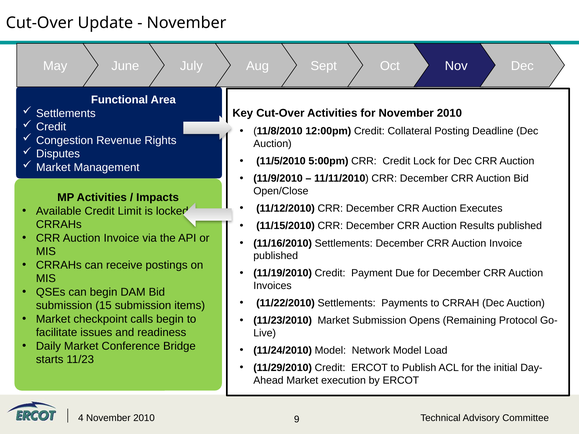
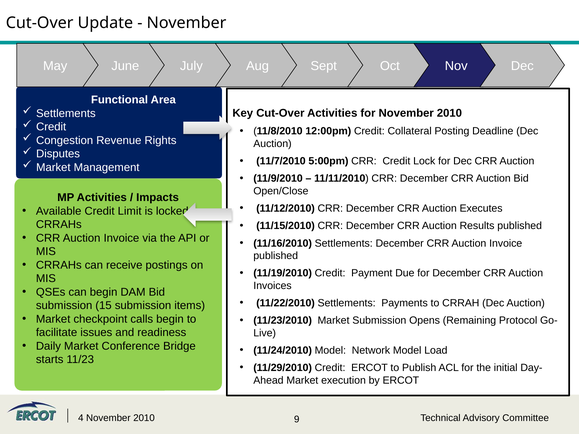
11/5/2010: 11/5/2010 -> 11/7/2010 (281, 161)
